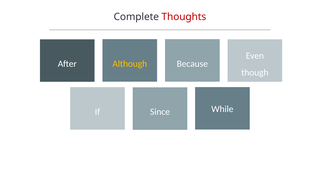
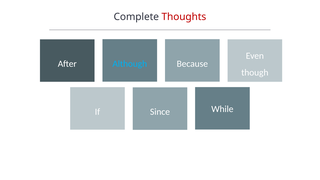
Although colour: yellow -> light blue (130, 64)
